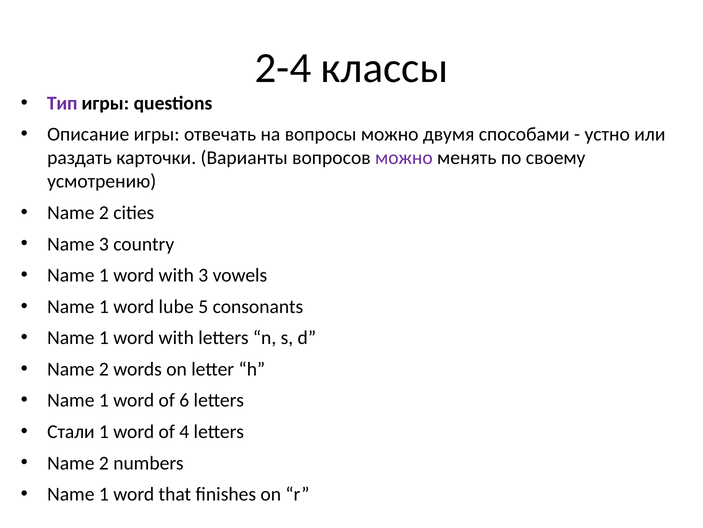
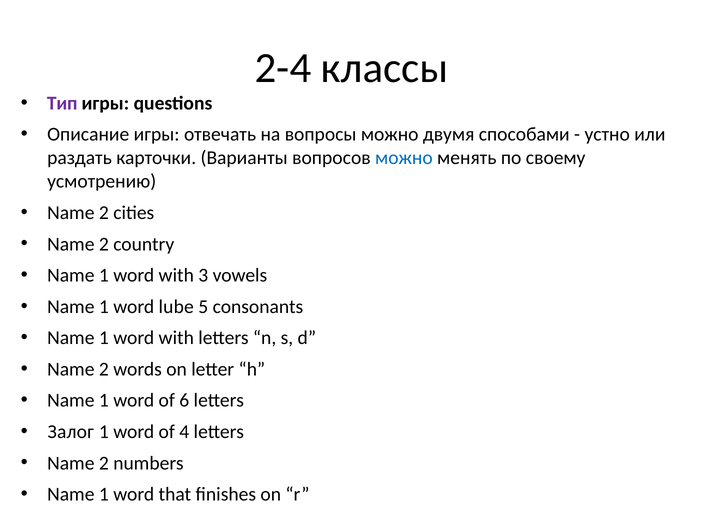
можно colour: purple -> blue (404, 158)
3: 3 -> 2 (104, 244)
Стали: Стали -> Залог (71, 431)
